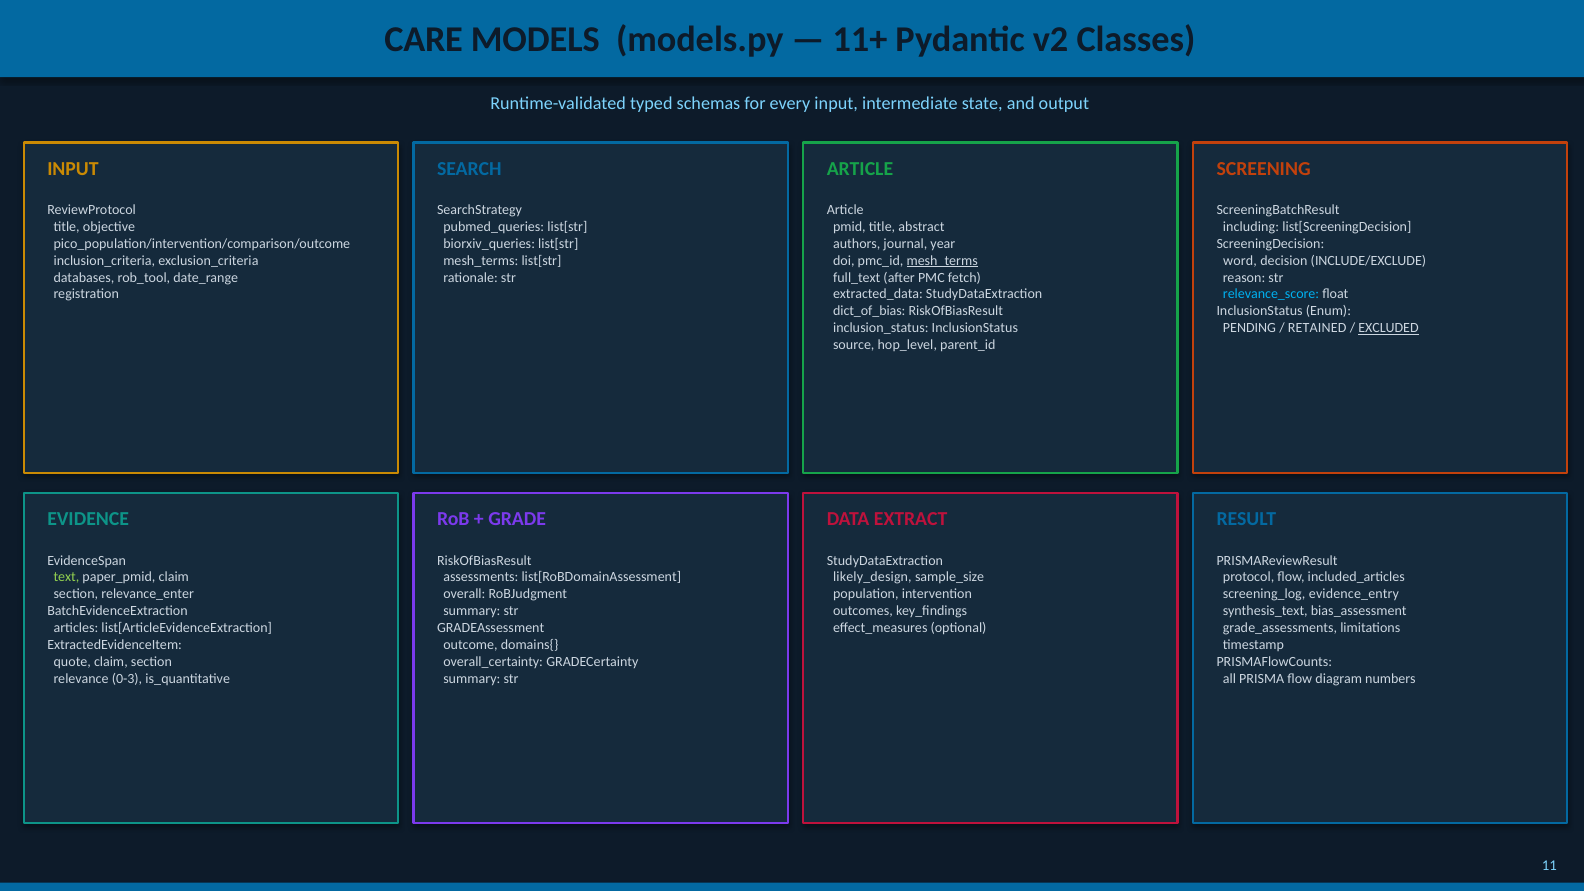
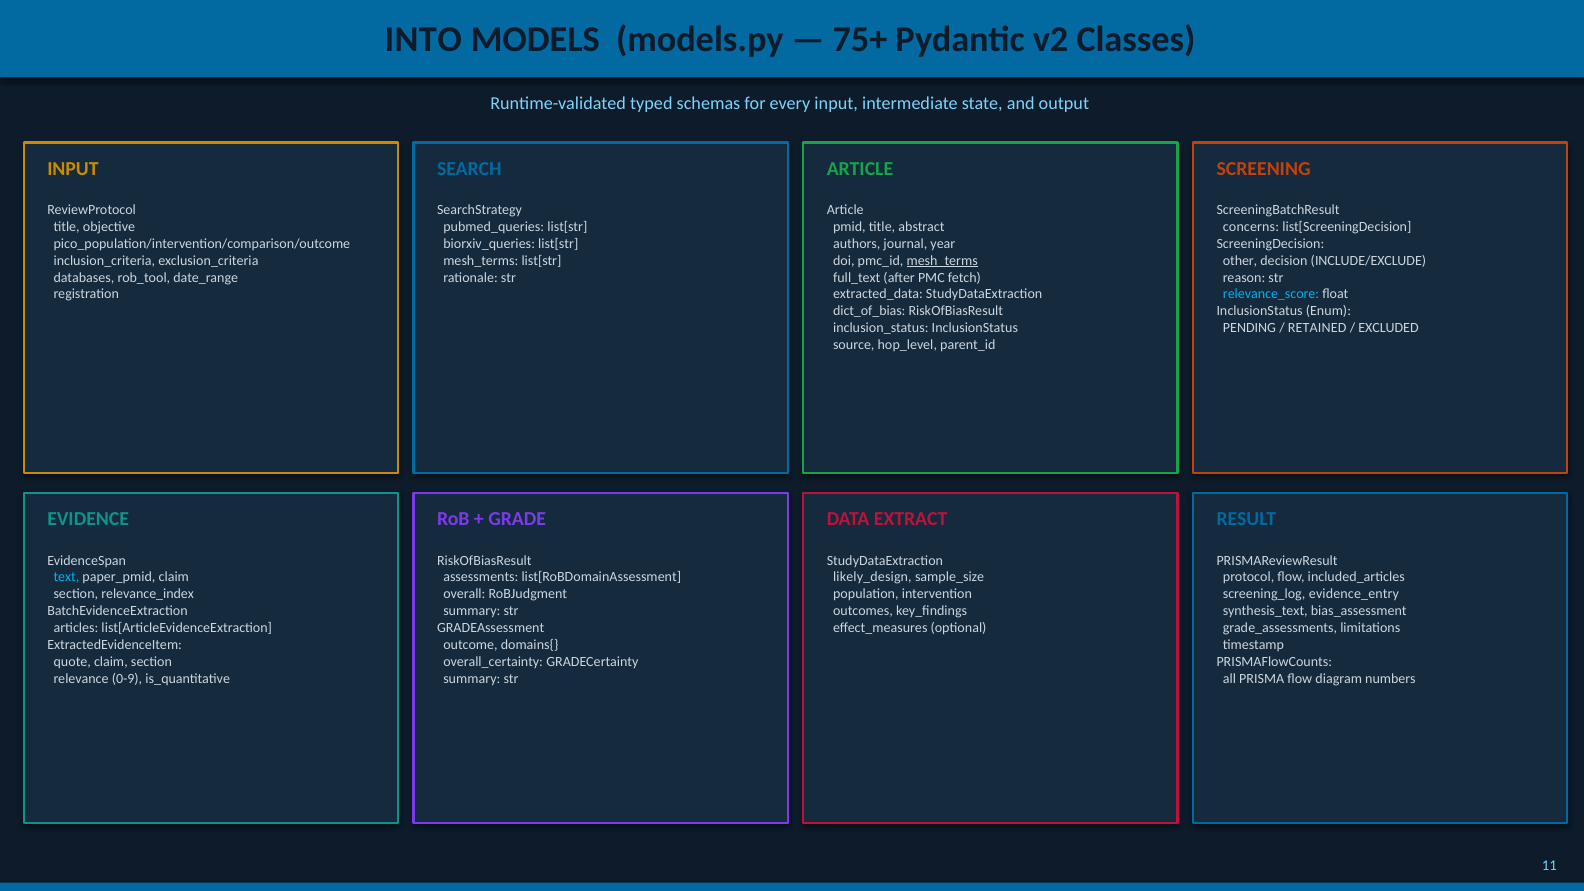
CARE: CARE -> INTO (423, 40)
11+: 11+ -> 75+ (860, 40)
including: including -> concerns (1251, 227)
word: word -> other (1240, 261)
EXCLUDED underline: present -> none (1389, 328)
text colour: light green -> light blue (66, 577)
relevance_enter: relevance_enter -> relevance_index (148, 594)
0-3: 0-3 -> 0-9 (127, 679)
